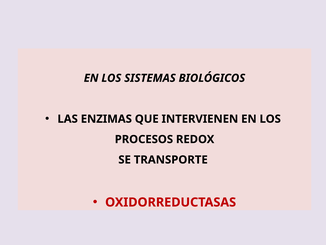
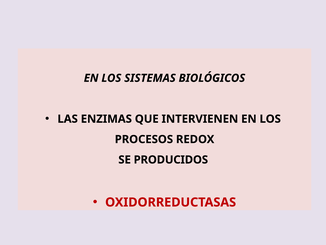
TRANSPORTE: TRANSPORTE -> PRODUCIDOS (171, 159)
